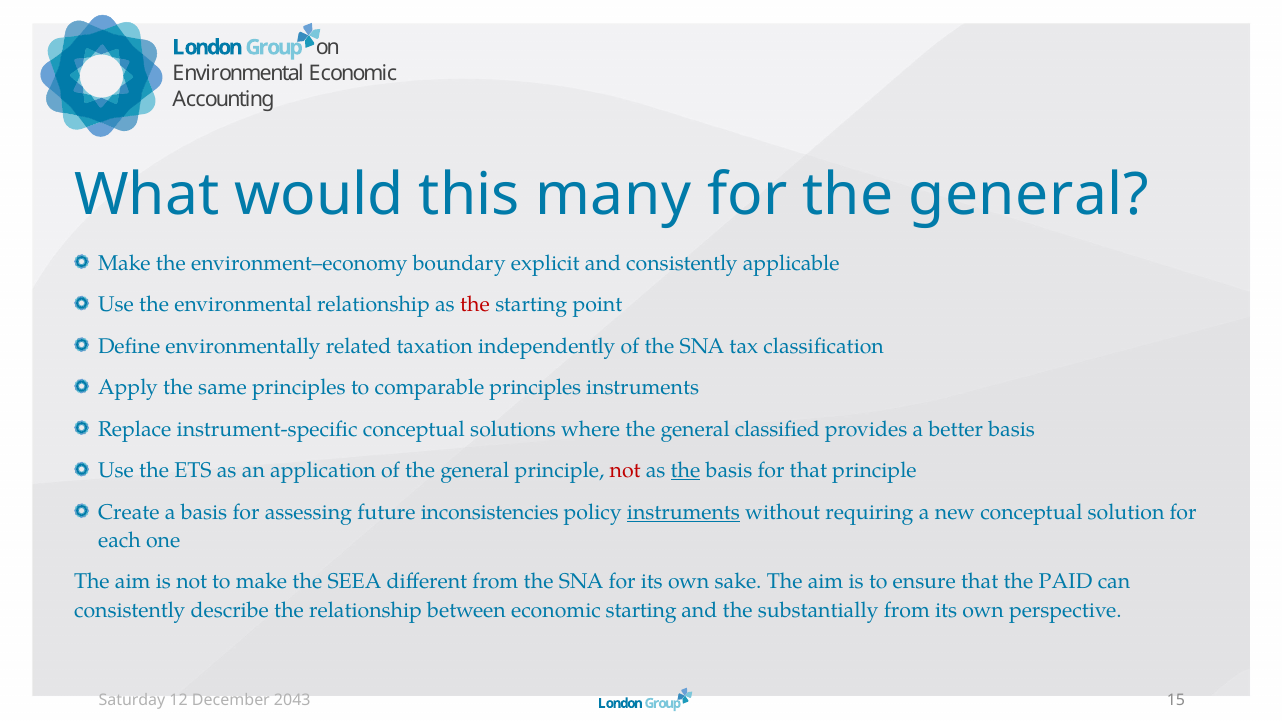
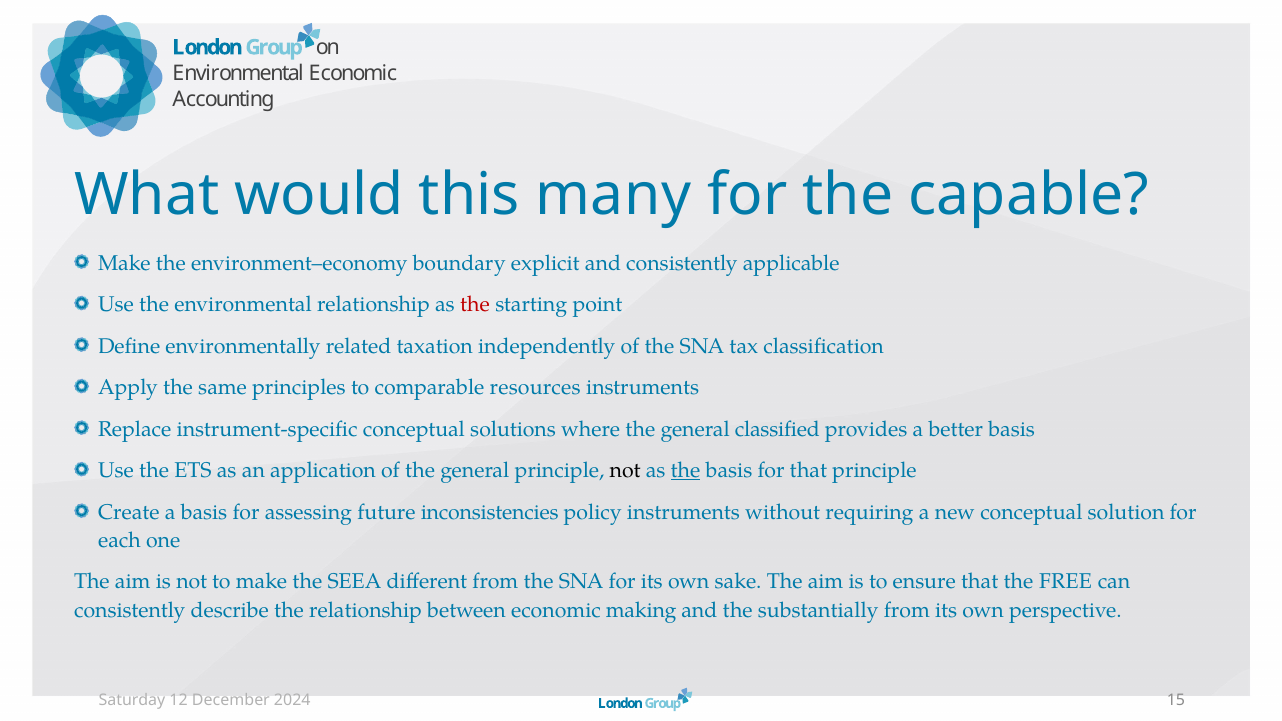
for the general: general -> capable (1029, 195)
comparable principles: principles -> resources (535, 388)
not colour: red -> black (625, 471)
instruments underline: present -> none (683, 512)
PAID: PAID -> FREE (1065, 582)
economic starting: starting -> making (641, 610)
2043: 2043 -> 2024 (292, 700)
